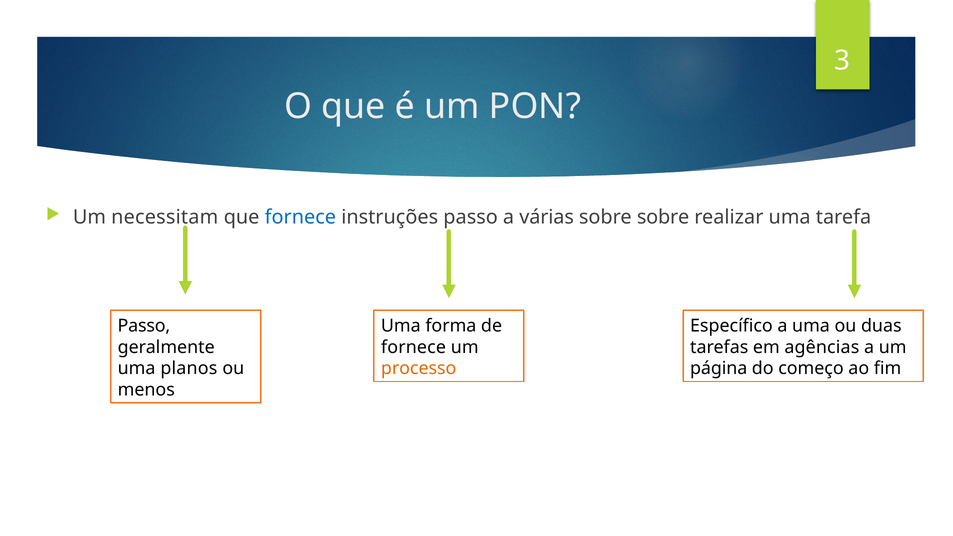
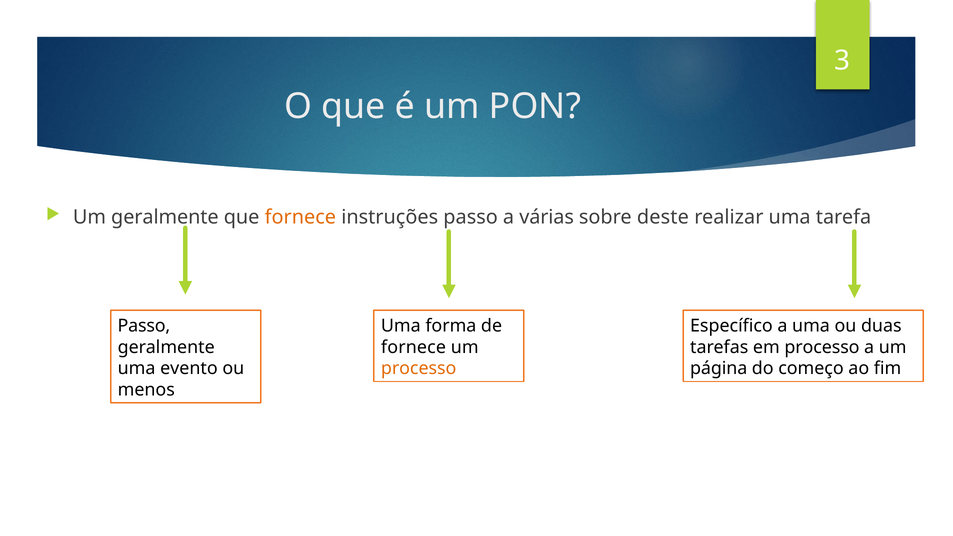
Um necessitam: necessitam -> geralmente (165, 217)
fornece colour: blue -> orange (300, 217)
sobre sobre: sobre -> deste (663, 217)
em agências: agências -> processo (822, 347)
planos: planos -> evento (189, 369)
